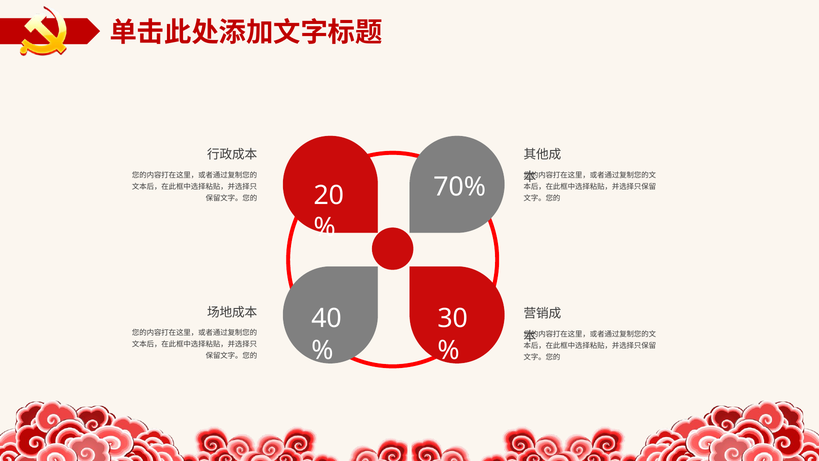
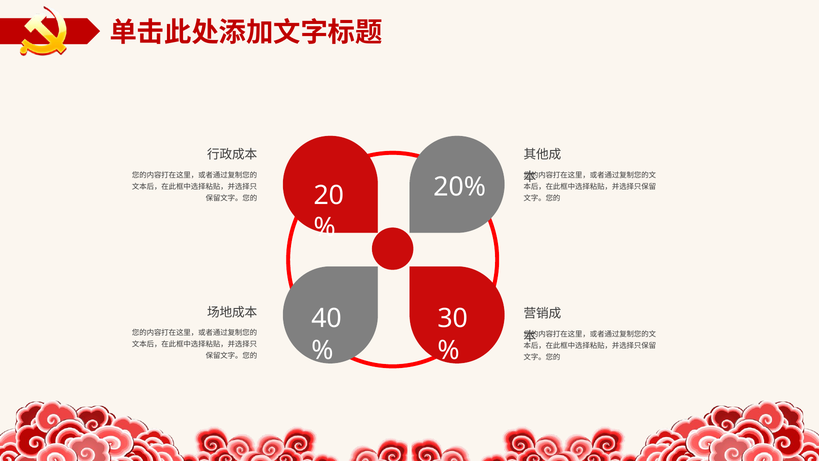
70%: 70% -> 20% (460, 187)
